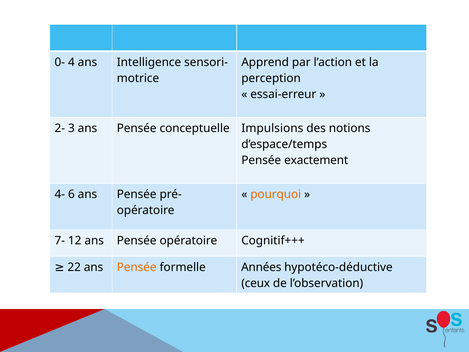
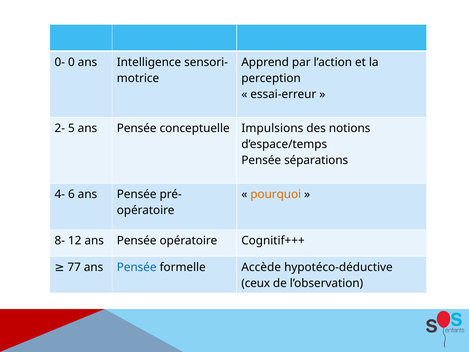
4: 4 -> 0 (71, 62)
3: 3 -> 5 (71, 128)
exactement: exactement -> séparations (316, 160)
7-: 7- -> 8- (60, 240)
22: 22 -> 77 (74, 267)
Pensée colour: orange -> blue (137, 267)
Années: Années -> Accède (261, 267)
